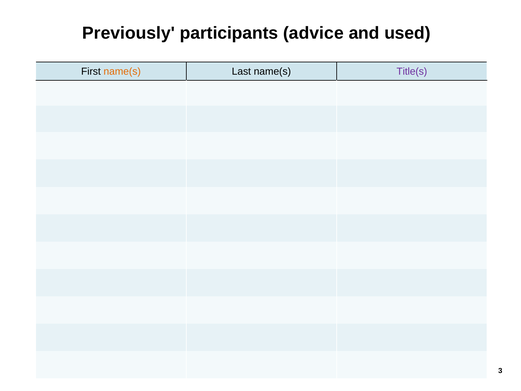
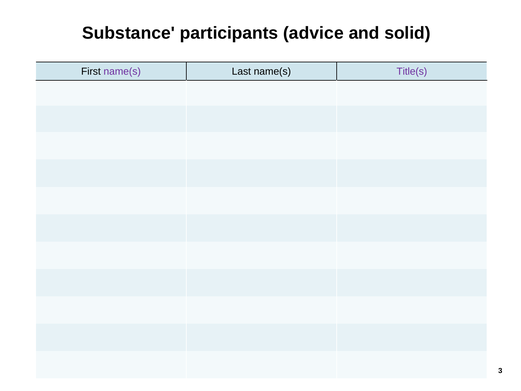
Previously: Previously -> Substance (129, 33)
used: used -> solid (407, 33)
name(s colour: orange -> purple (122, 71)
